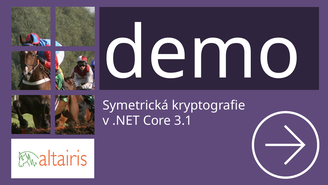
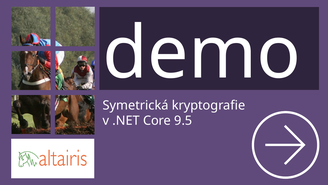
3.1: 3.1 -> 9.5 (183, 120)
